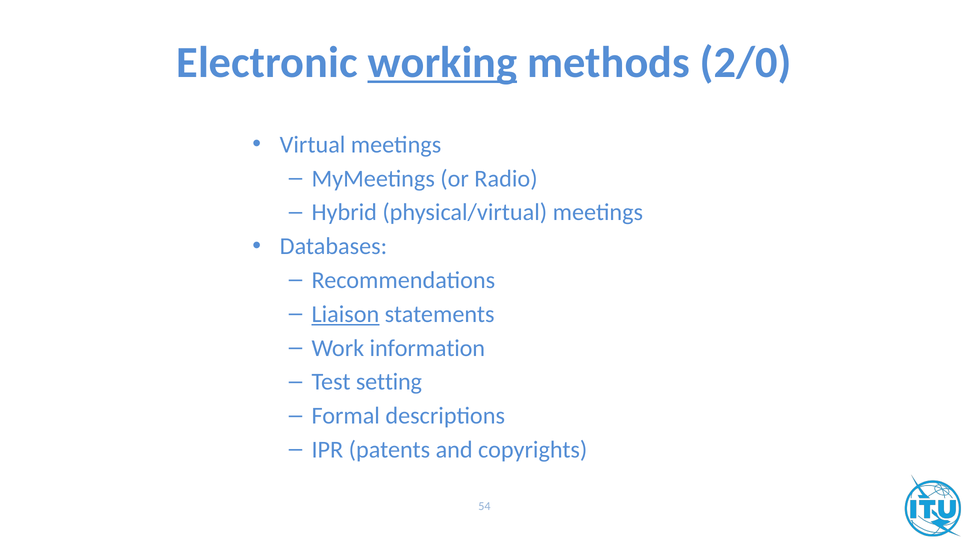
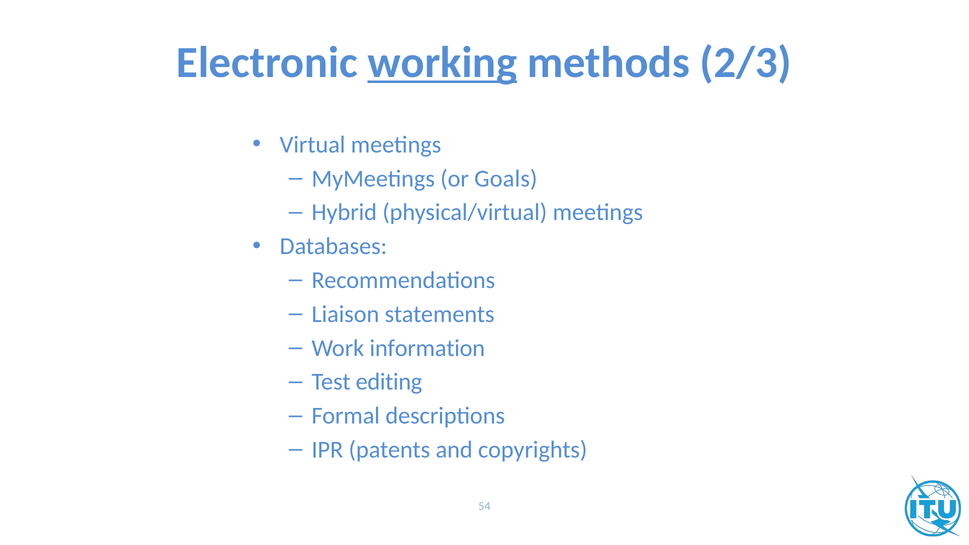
2/0: 2/0 -> 2/3 (746, 63)
Radio: Radio -> Goals (506, 179)
Liaison underline: present -> none (345, 314)
setting: setting -> editing (389, 382)
